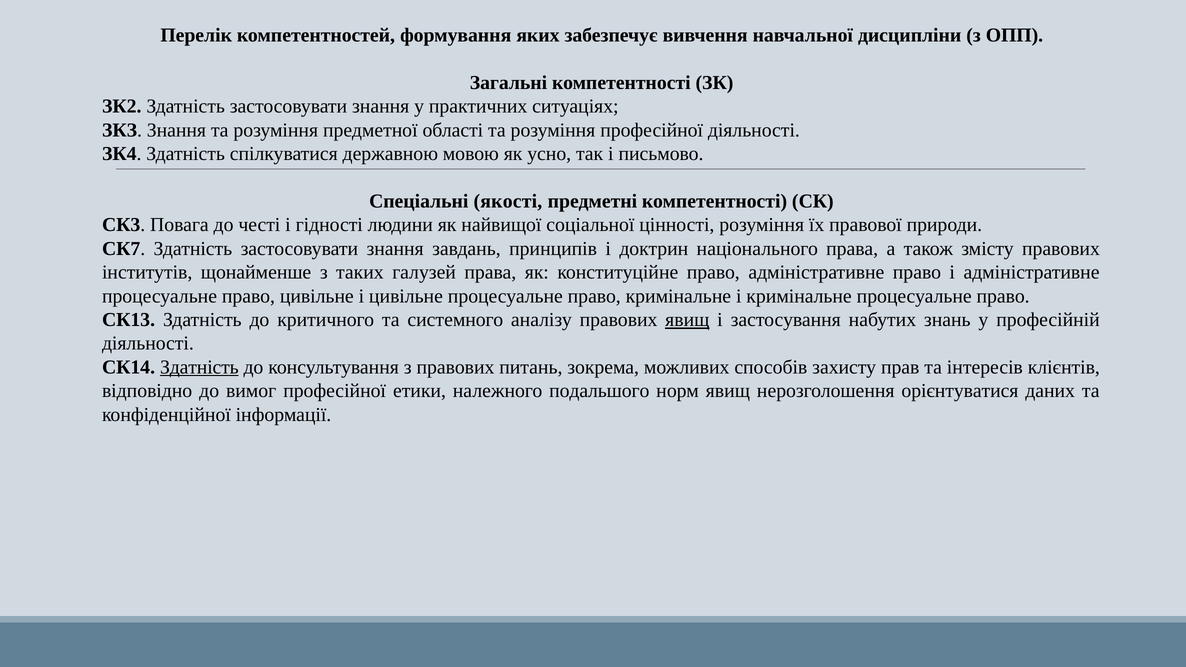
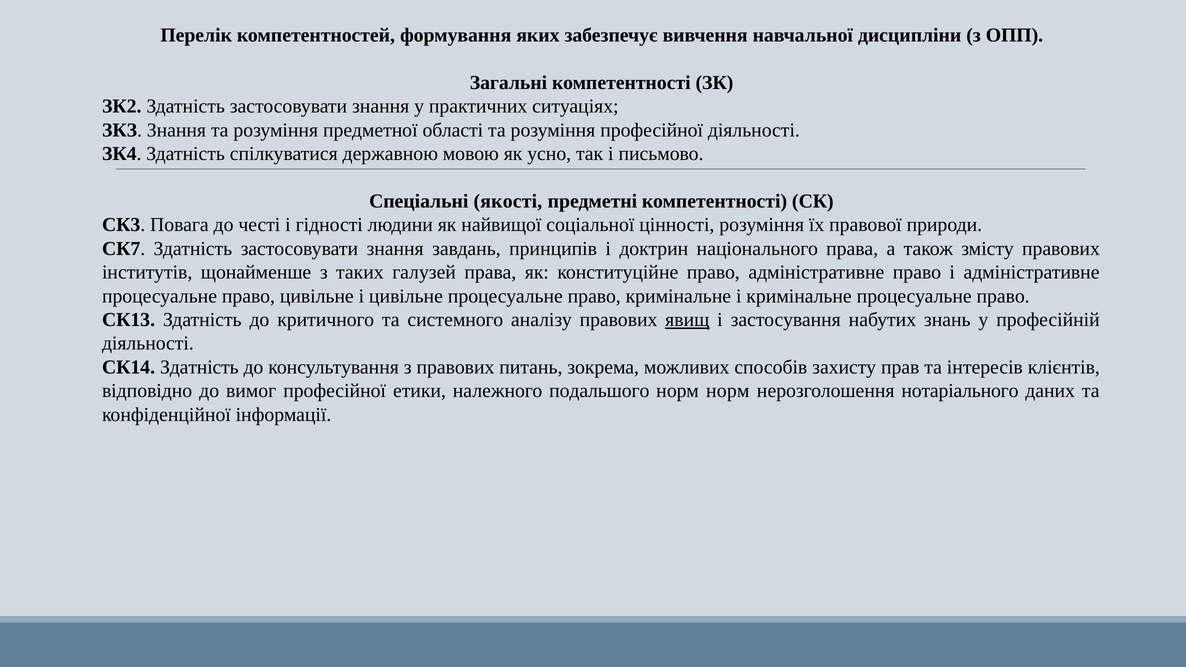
Здатність underline: present -> none (199, 367)
норм явищ: явищ -> норм (728, 391)
орієнтуватися: орієнтуватися -> нотаріального (960, 391)
